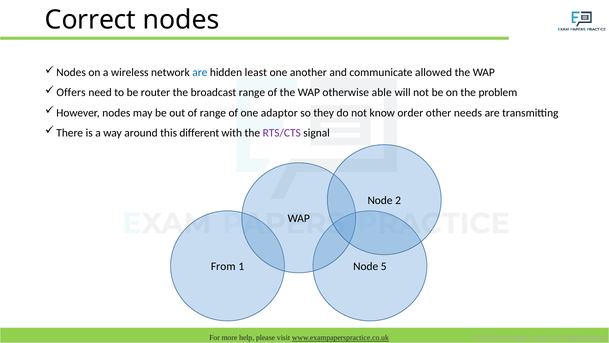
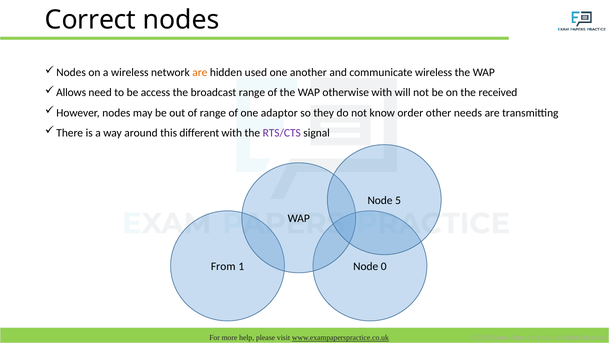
are colour: blue -> orange (200, 73)
least: least -> used (256, 73)
communicate allowed: allowed -> wireless (434, 73)
Offers: Offers -> Allows (71, 93)
router: router -> access (156, 93)
otherwise able: able -> with (382, 93)
problem: problem -> received (498, 93)
2: 2 -> 5 (398, 200)
5: 5 -> 0 (384, 266)
